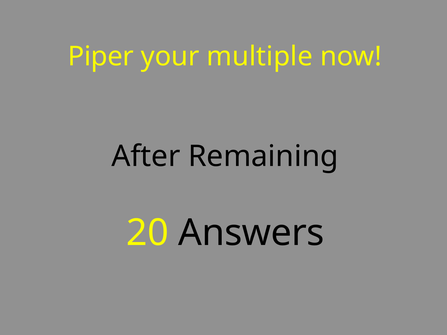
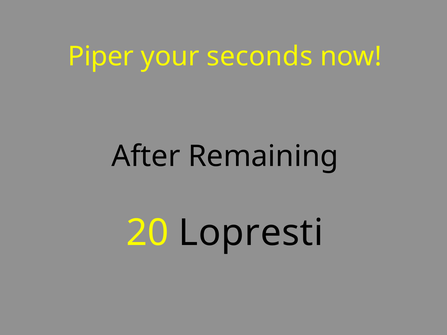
multiple: multiple -> seconds (260, 57)
Answers: Answers -> Lopresti (251, 233)
